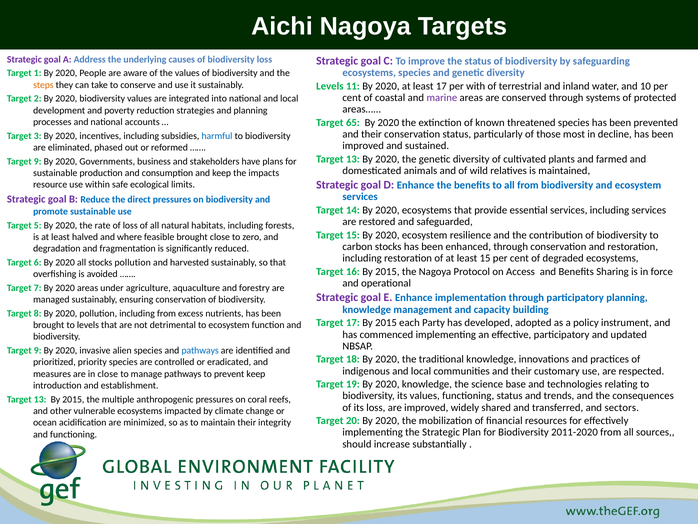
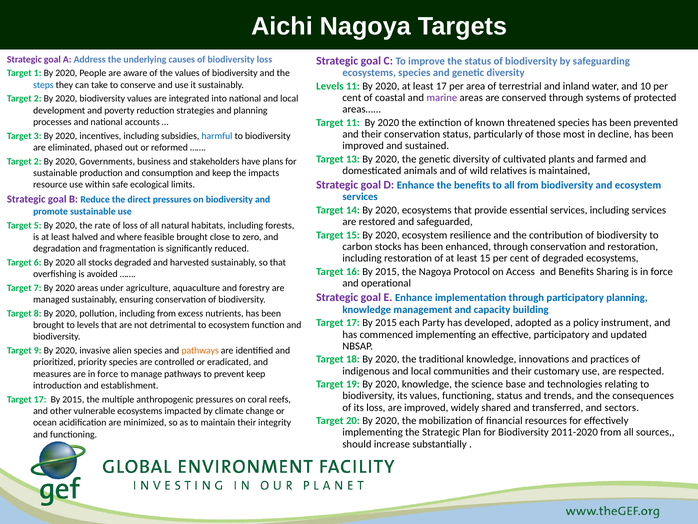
steps colour: orange -> blue (43, 85)
with: with -> area (476, 86)
Target 65: 65 -> 11 (353, 123)
9: 9 -> 2 (38, 161)
stocks pollution: pollution -> degraded (133, 262)
pathways colour: blue -> orange (200, 350)
are in close: close -> force (108, 373)
13: 13 -> 17 (40, 399)
